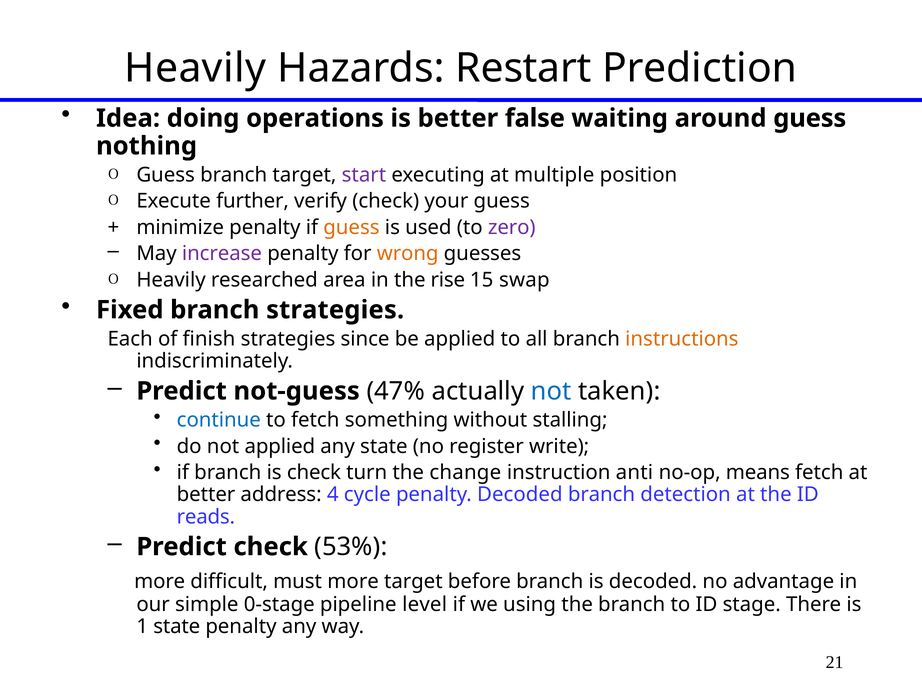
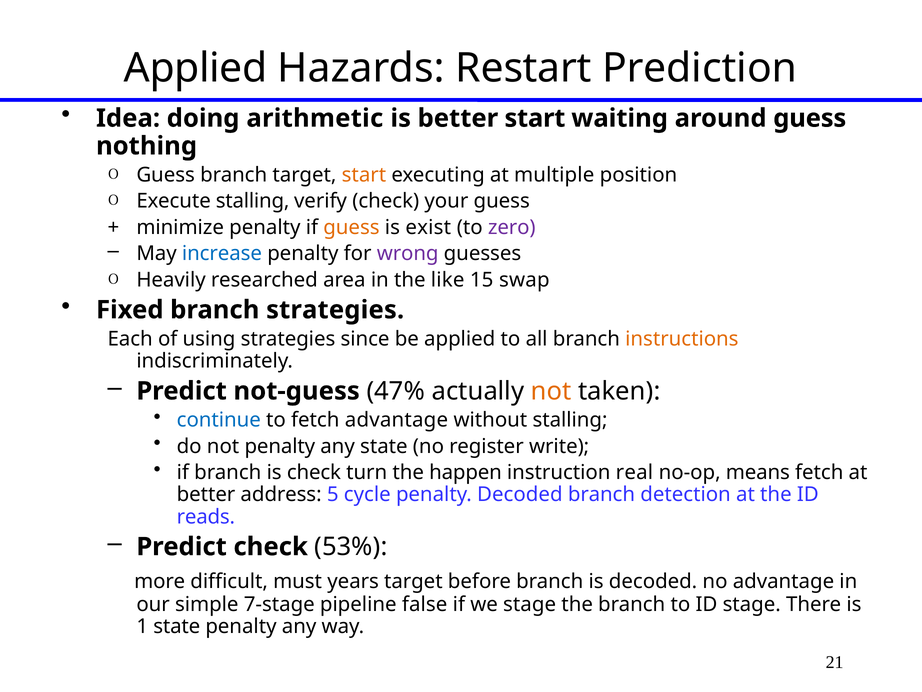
Heavily: Heavily -> Applied (196, 68)
operations: operations -> arithmetic (315, 118)
better false: false -> start (535, 118)
start colour: purple -> orange (364, 175)
Execute further: further -> stalling (253, 201)
used: used -> exist (428, 227)
increase colour: purple -> blue (222, 253)
wrong colour: orange -> purple (408, 253)
rise: rise -> like (448, 280)
finish: finish -> using (209, 339)
not colour: blue -> orange (551, 391)
fetch something: something -> advantage (396, 420)
not applied: applied -> penalty (280, 446)
change: change -> happen (466, 472)
anti: anti -> real (634, 472)
4: 4 -> 5 (333, 494)
must more: more -> years (353, 581)
0-stage: 0-stage -> 7-stage (279, 604)
level: level -> false (425, 604)
we using: using -> stage (530, 604)
